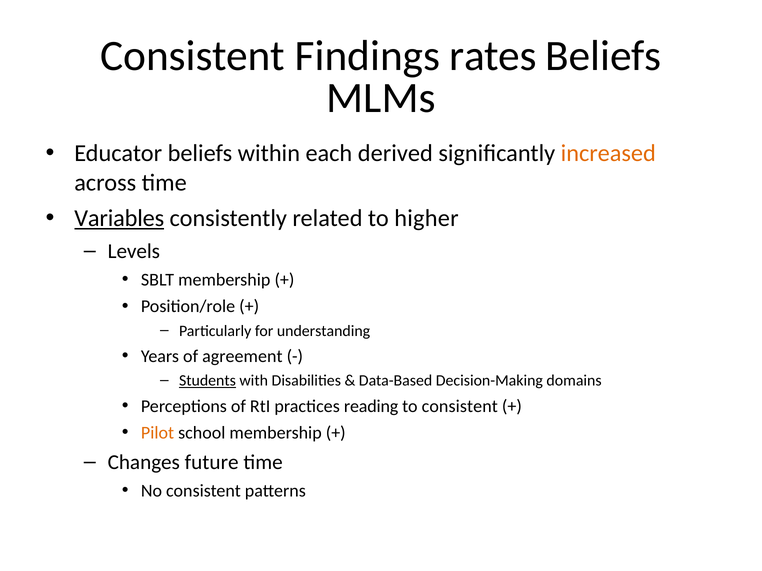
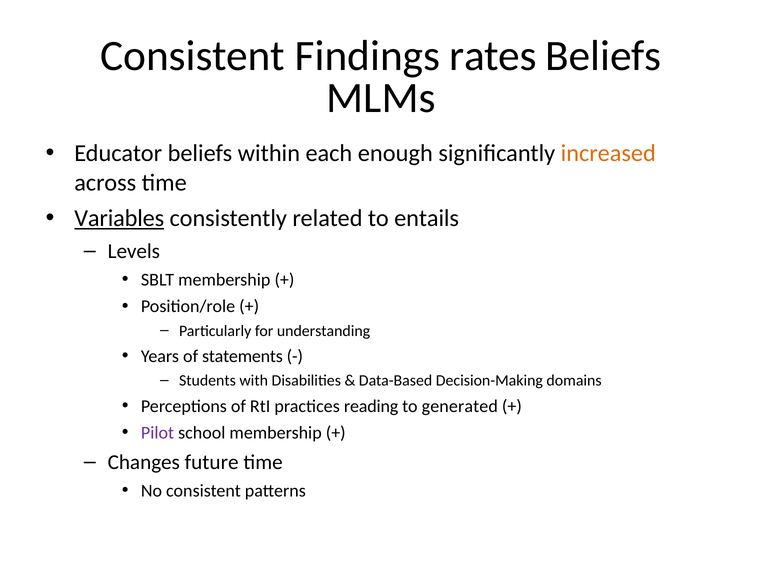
derived: derived -> enough (395, 153)
higher: higher -> entails (427, 219)
agreement: agreement -> statements (242, 357)
Students underline: present -> none (207, 381)
to consistent: consistent -> generated (460, 407)
Pilot colour: orange -> purple (157, 433)
